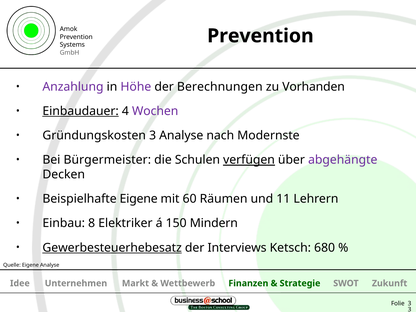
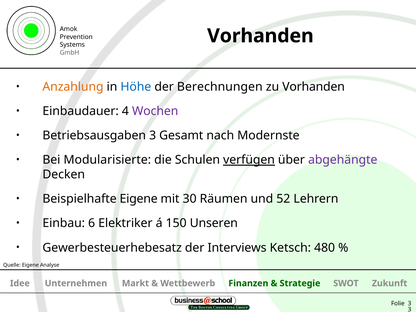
Prevention: Prevention -> Vorhanden (260, 36)
Anzahlung colour: purple -> orange (73, 87)
Höhe colour: purple -> blue (136, 87)
Einbaudauer underline: present -> none (81, 111)
Gründungskosten: Gründungskosten -> Betriebsausgaben (94, 136)
3 Analyse: Analyse -> Gesamt (181, 136)
Bürgermeister: Bürgermeister -> Modularisierte (107, 160)
60: 60 -> 30 (190, 199)
11: 11 -> 52 (283, 199)
8: 8 -> 6 (92, 223)
Mindern: Mindern -> Unseren (214, 223)
Gewerbesteuerhebesatz underline: present -> none (112, 248)
680: 680 -> 480 (325, 248)
